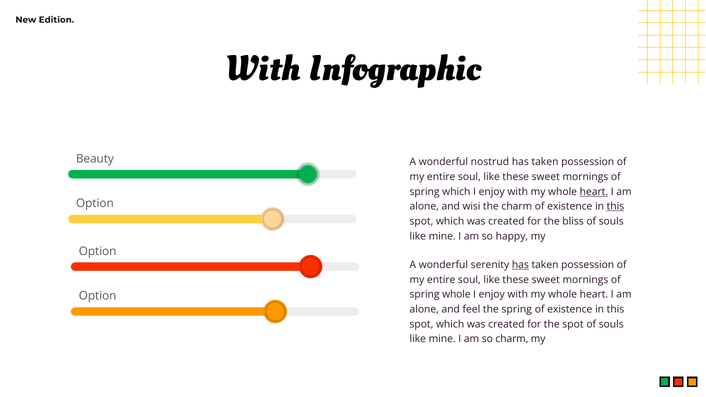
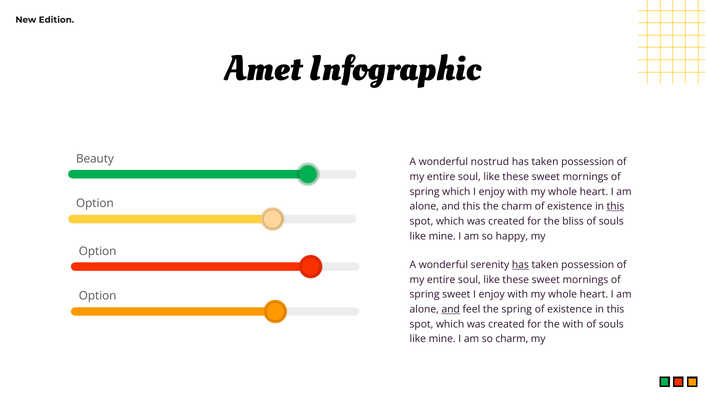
With: With -> Amet (263, 68)
heart underline: present -> none (594, 192)
and wisi: wisi -> this (471, 207)
spring whole: whole -> sweet (456, 295)
and underline: none -> present (451, 309)
the spot: spot -> with (573, 324)
